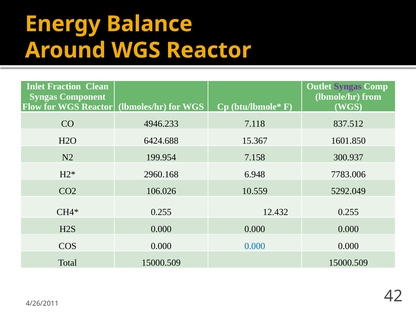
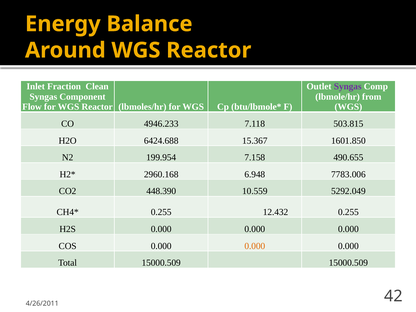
837.512: 837.512 -> 503.815 (348, 124)
300.937: 300.937 -> 490.655 (348, 158)
106.026: 106.026 -> 448.390 (161, 191)
0.000 colour: blue -> orange (255, 246)
